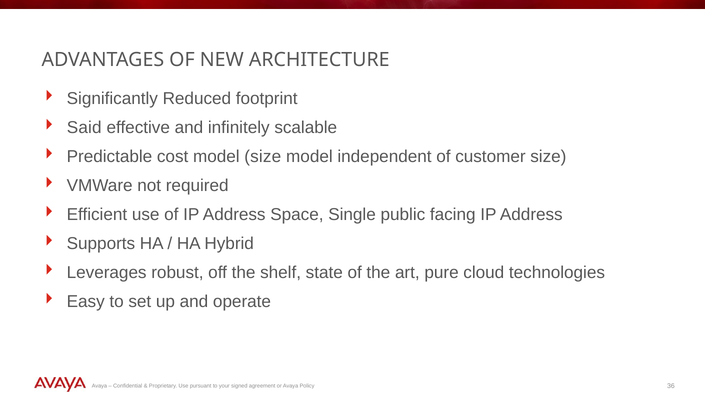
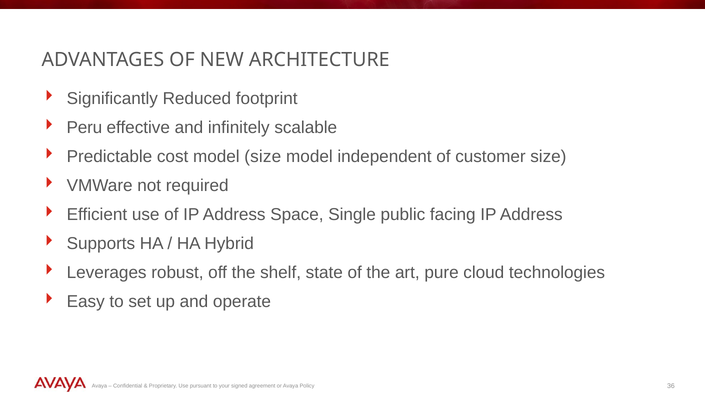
Said: Said -> Peru (84, 127)
